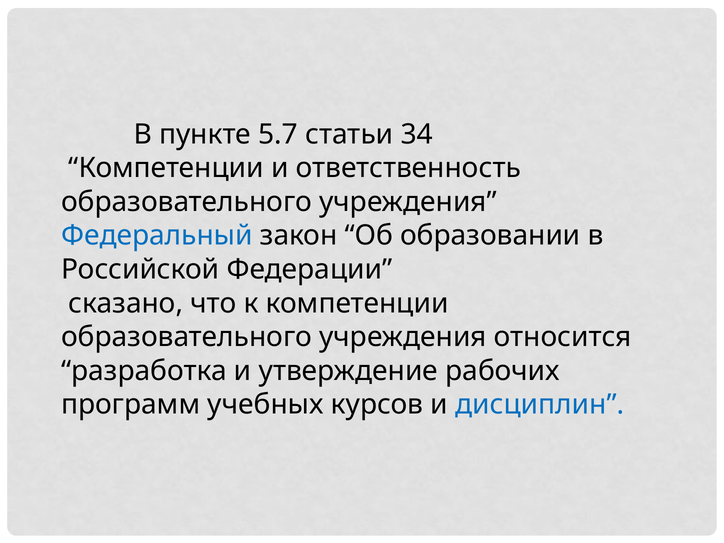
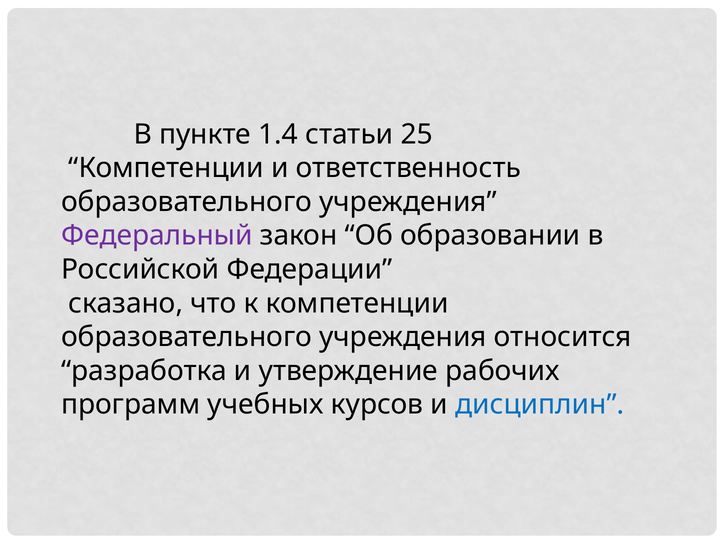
5.7: 5.7 -> 1.4 (278, 134)
34: 34 -> 25 (417, 134)
Федеральный colour: blue -> purple (157, 236)
